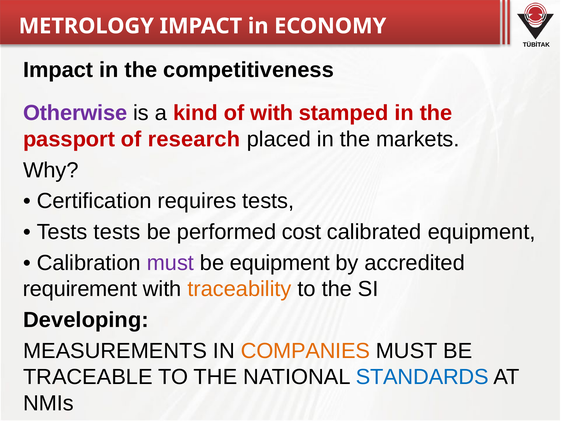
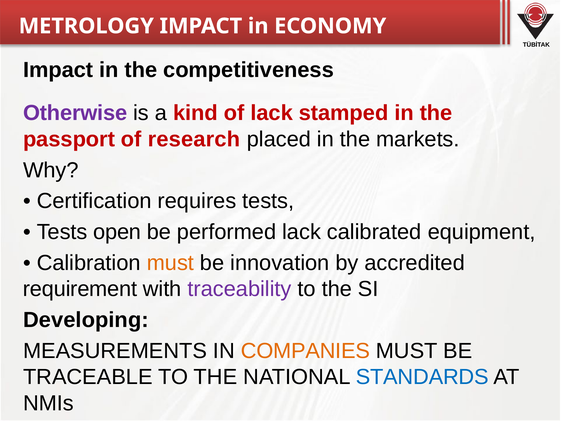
of with: with -> lack (272, 113)
Tests tests: tests -> open (117, 232)
performed cost: cost -> lack (302, 232)
must colour: purple -> orange (170, 263)
be equipment: equipment -> innovation (280, 263)
traceability colour: orange -> purple (240, 289)
